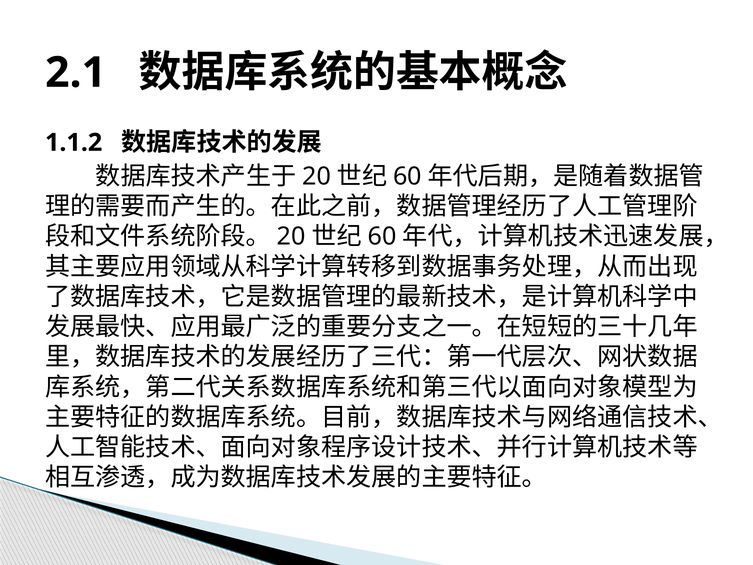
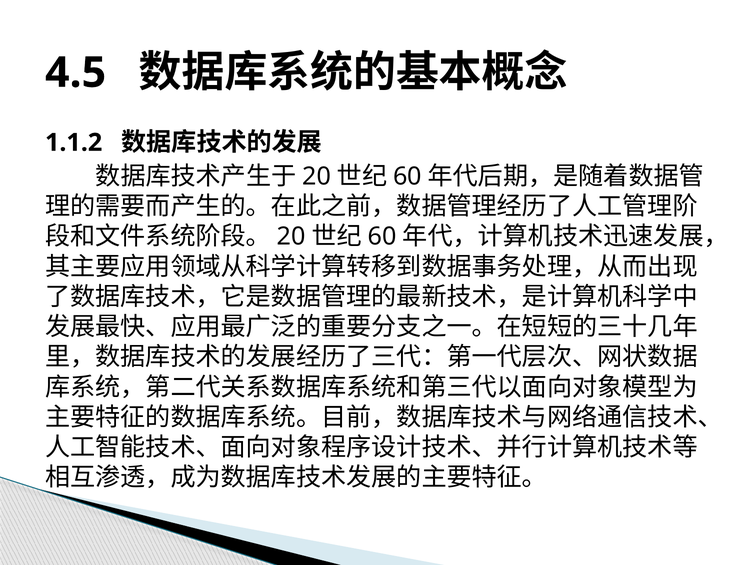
2.1: 2.1 -> 4.5 (76, 73)
